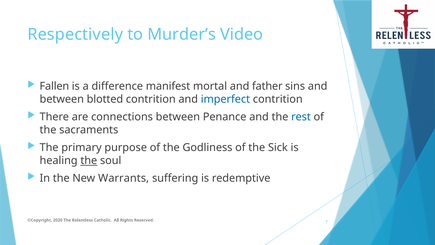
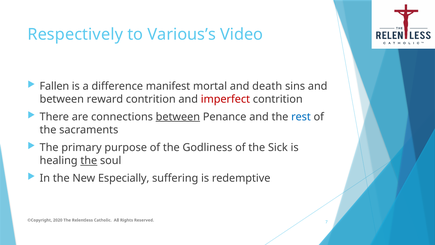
Murder’s: Murder’s -> Various’s (182, 34)
father: father -> death (267, 86)
blotted: blotted -> reward (105, 99)
imperfect colour: blue -> red (225, 99)
between underline: none -> present (178, 117)
Warrants: Warrants -> Especially (124, 178)
